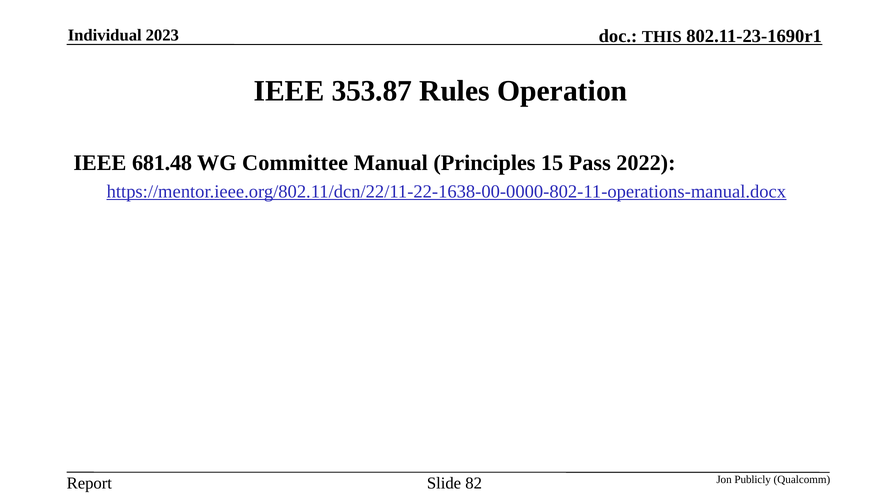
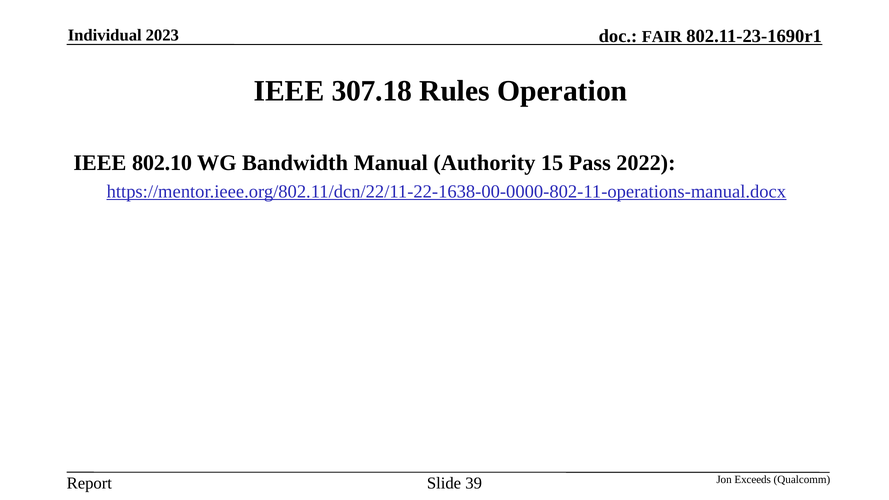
THIS: THIS -> FAIR (662, 37)
353.87: 353.87 -> 307.18 (372, 91)
681.48: 681.48 -> 802.10 (162, 163)
Committee: Committee -> Bandwidth (295, 163)
Principles: Principles -> Authority (484, 163)
82: 82 -> 39 (474, 483)
Publicly: Publicly -> Exceeds (753, 480)
